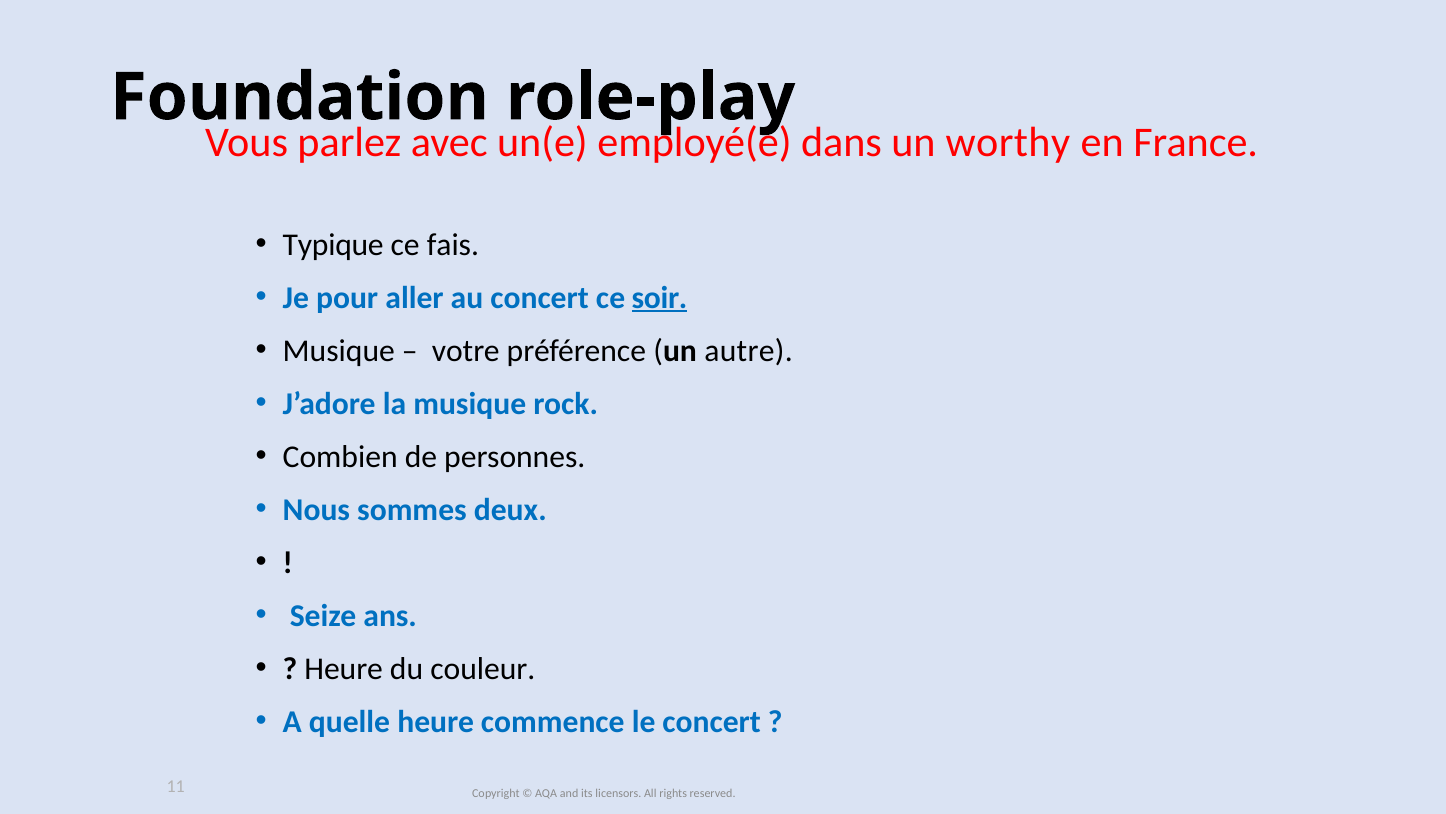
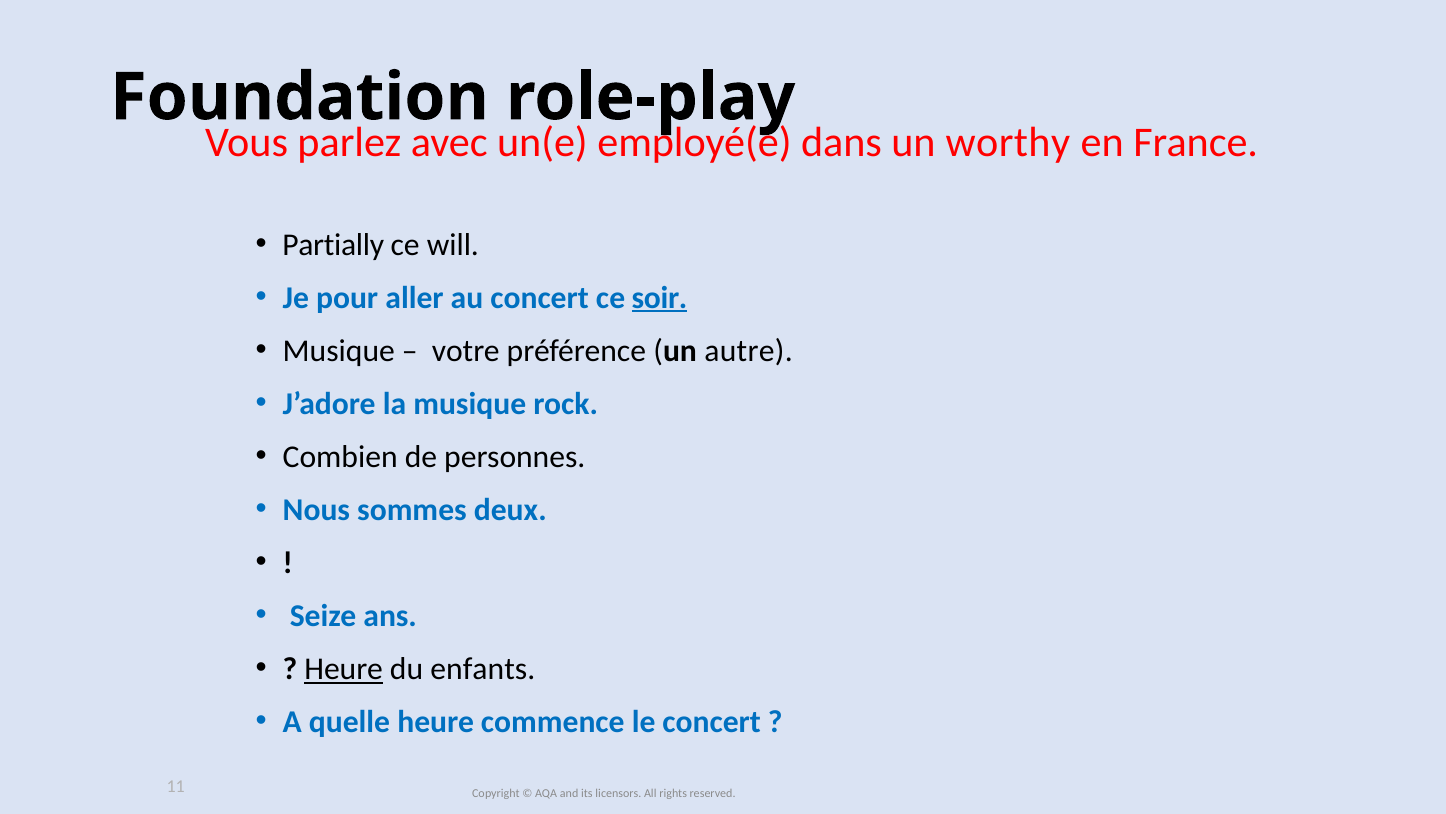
Typique: Typique -> Partially (333, 244)
fais: fais -> will (453, 244)
Heure underline: none -> present (344, 669)
couleur: couleur -> enfants (483, 669)
